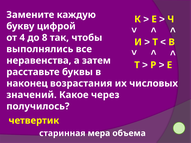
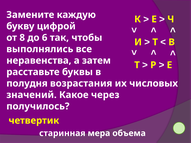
4: 4 -> 8 (22, 38)
8: 8 -> 6 (45, 38)
наконец: наконец -> полудня (27, 84)
